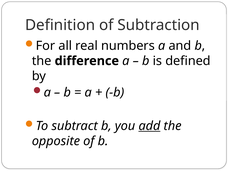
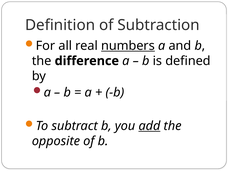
numbers underline: none -> present (128, 46)
